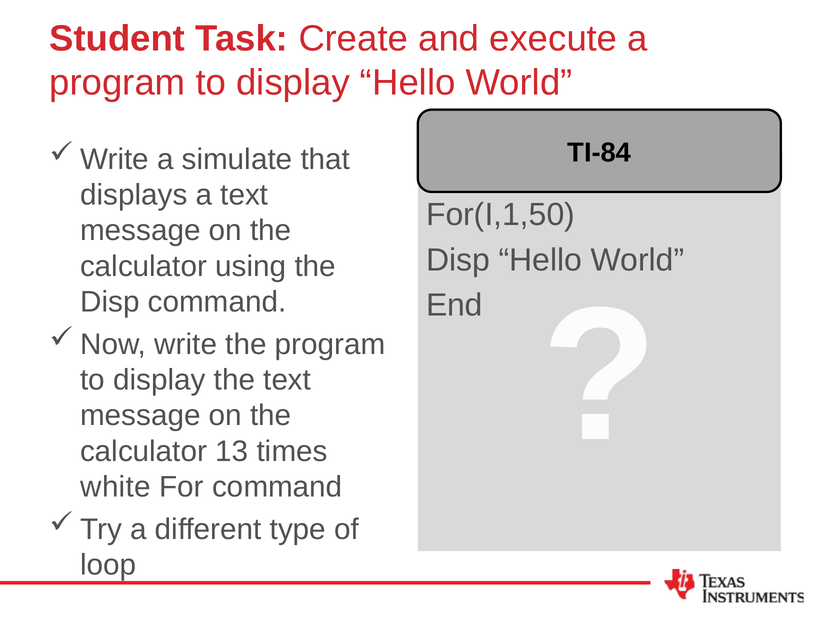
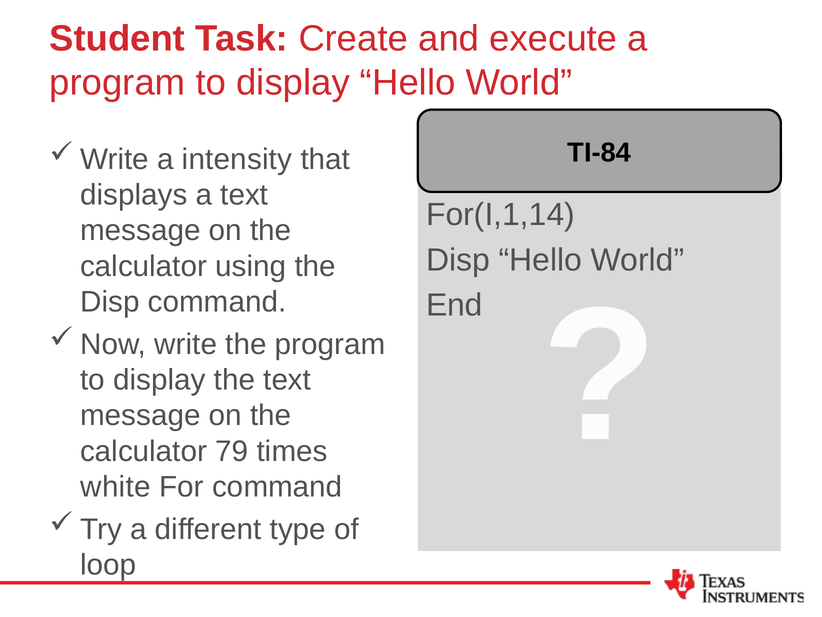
simulate: simulate -> intensity (237, 159)
For(I,1,50: For(I,1,50 -> For(I,1,14 (501, 215)
13: 13 -> 79 (232, 451)
